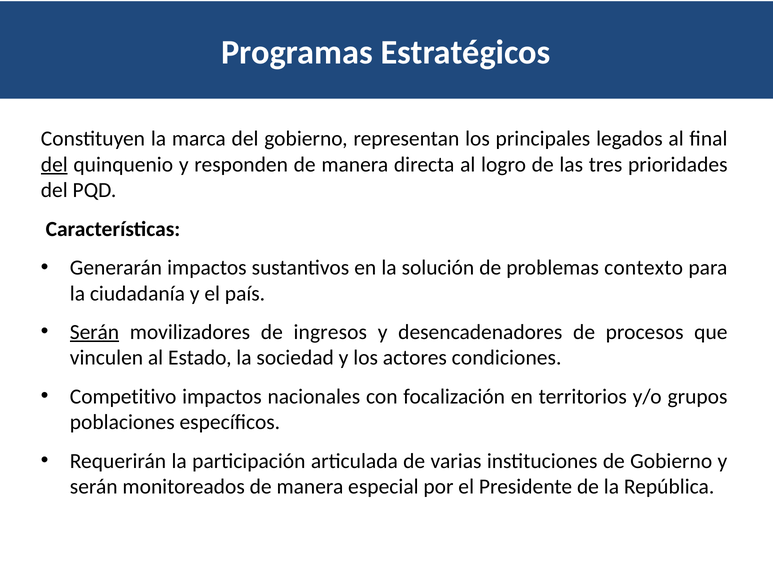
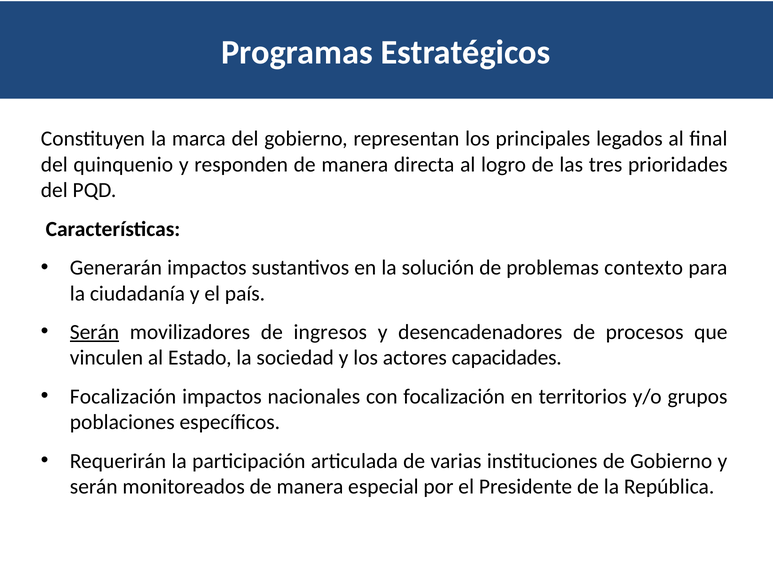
del underline: present -> none (54, 164)
condiciones: condiciones -> capacidades (507, 358)
Competitivo: Competitivo -> Focalización (123, 396)
